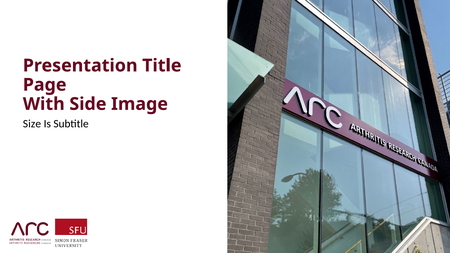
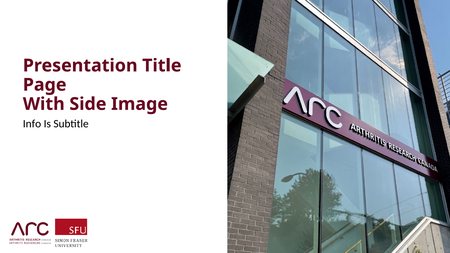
Size: Size -> Info (32, 124)
